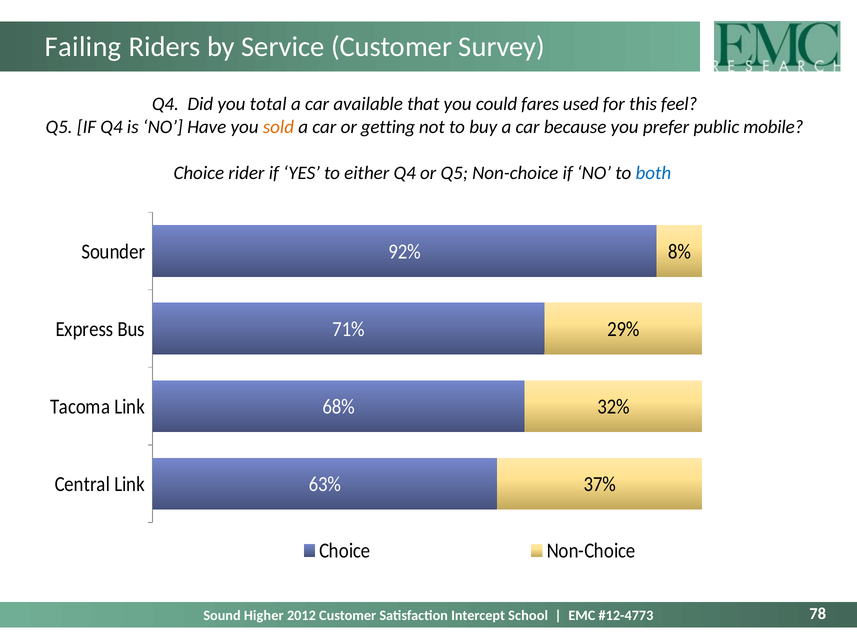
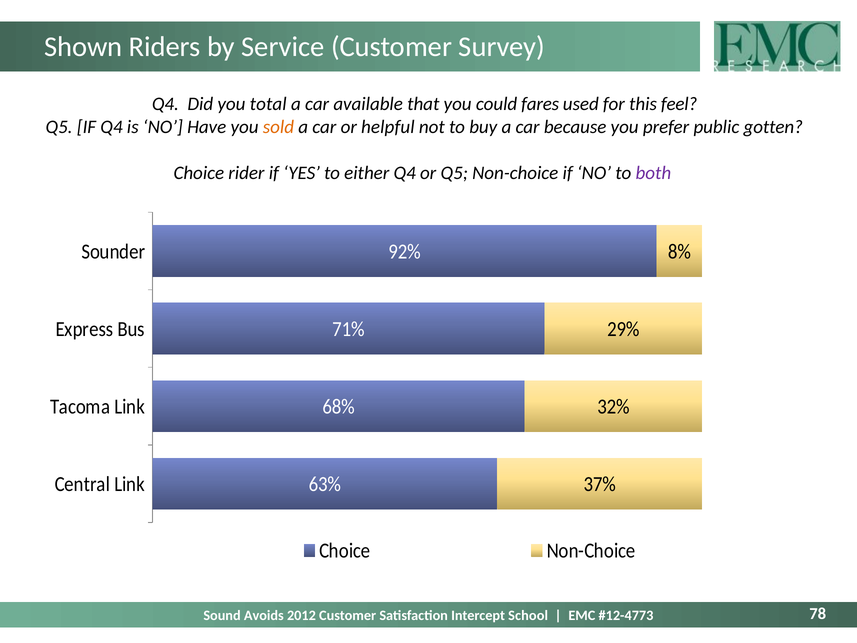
Failing: Failing -> Shown (83, 47)
getting: getting -> helpful (388, 127)
mobile: mobile -> gotten (773, 127)
both colour: blue -> purple (653, 173)
Higher: Higher -> Avoids (264, 616)
